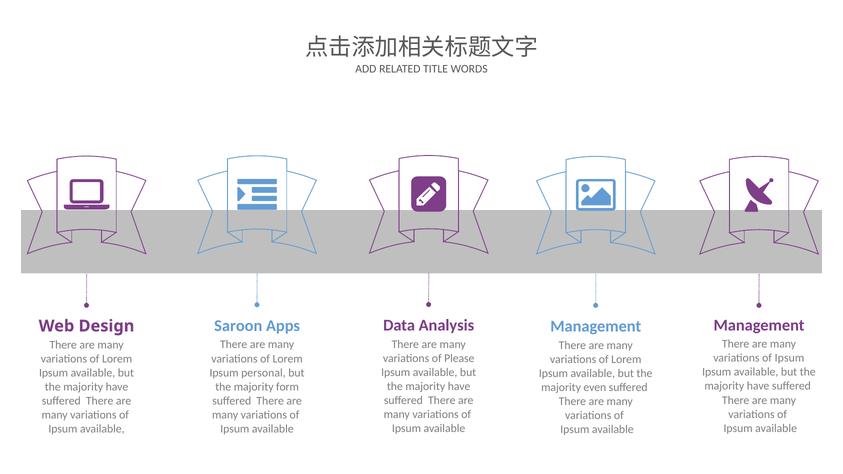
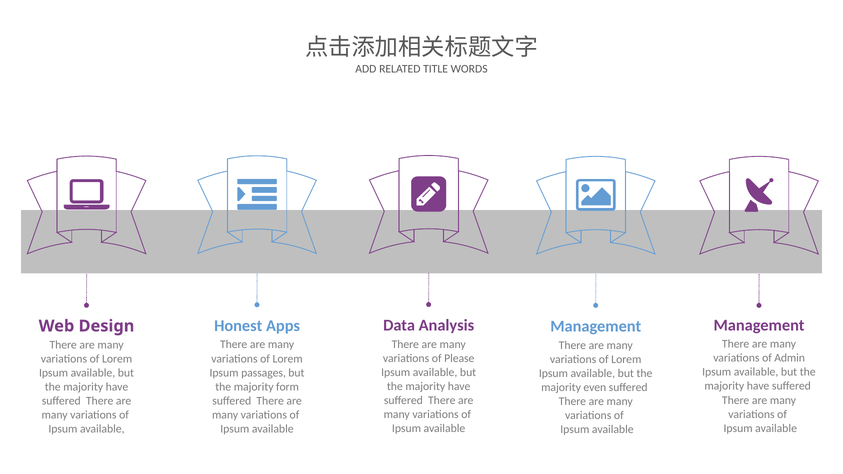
Saroon: Saroon -> Honest (238, 326)
Ipsum: Ipsum -> Admin (790, 358)
personal: personal -> passages (263, 373)
